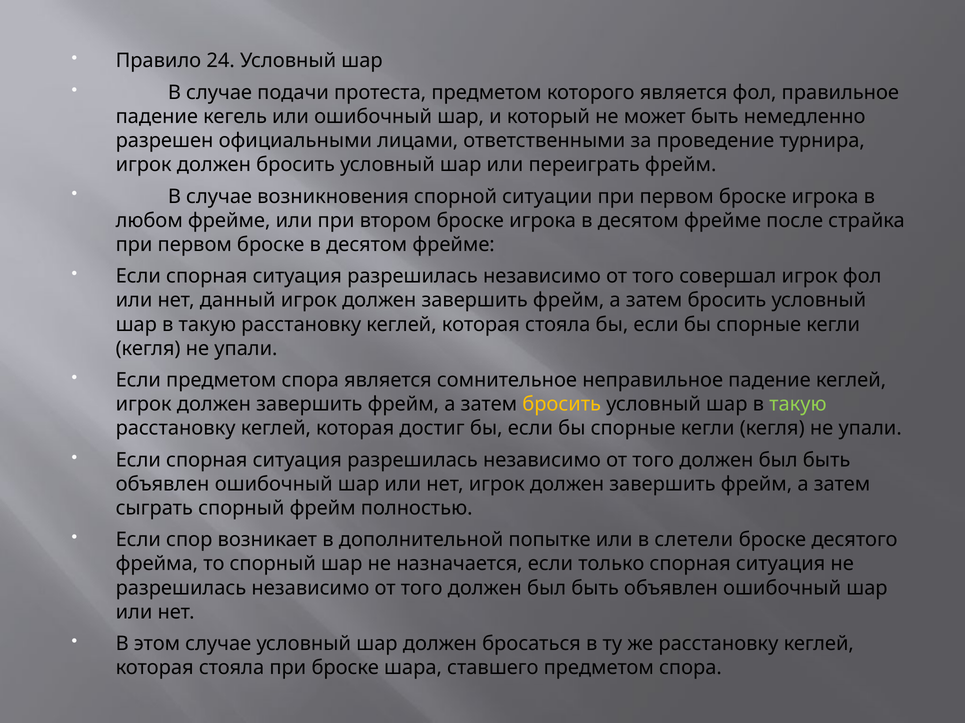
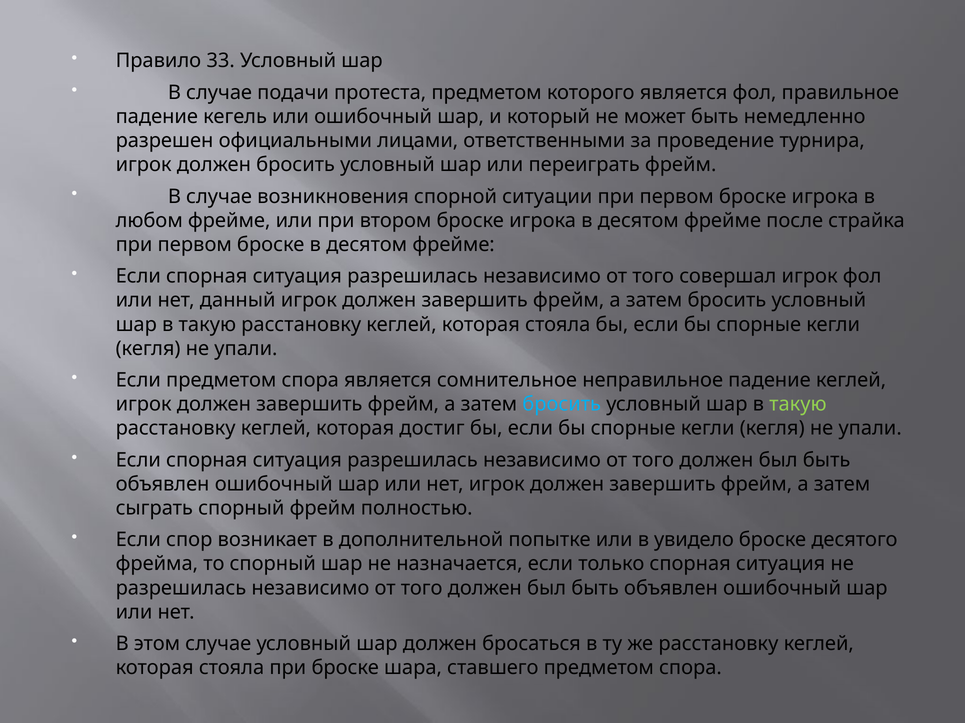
24: 24 -> 33 (221, 61)
бросить colour: yellow -> light blue (562, 405)
слетели: слетели -> увидело (694, 540)
